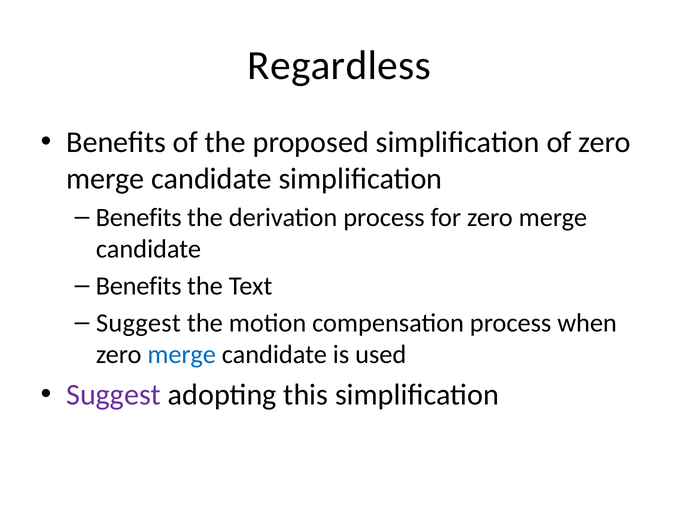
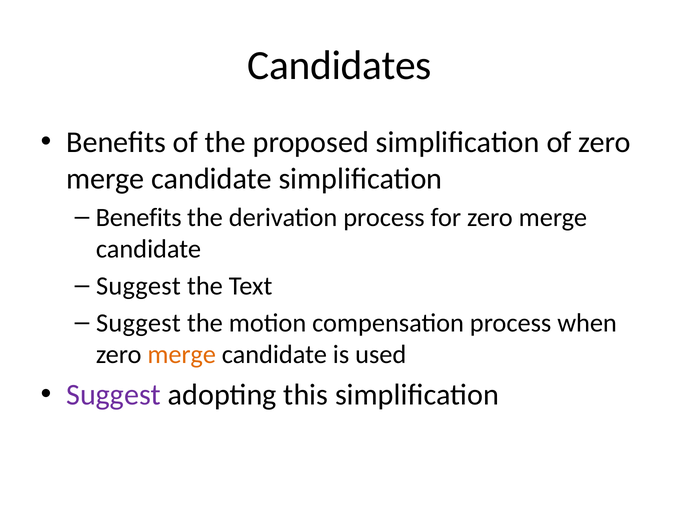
Regardless: Regardless -> Candidates (340, 66)
Benefits: Benefits -> Suggest (138, 286)
merge colour: blue -> orange (182, 355)
